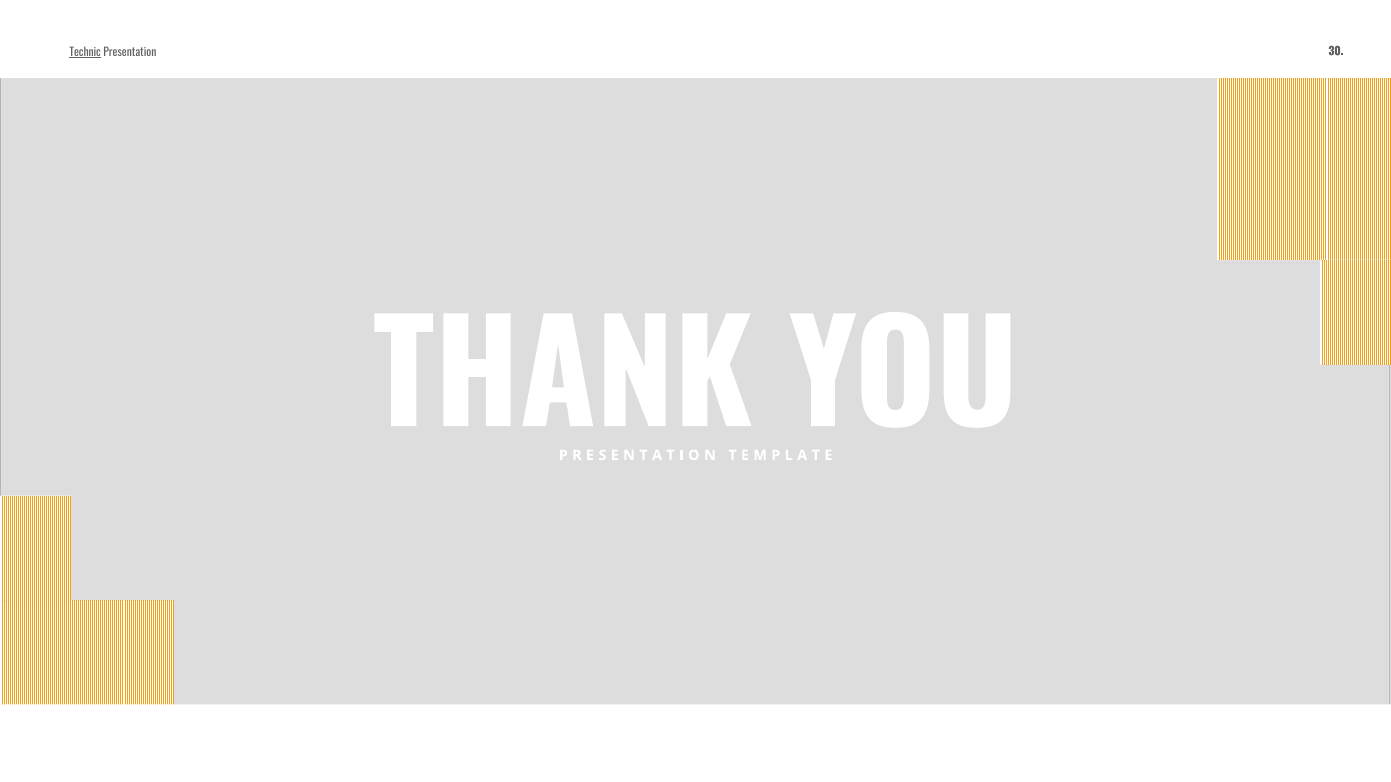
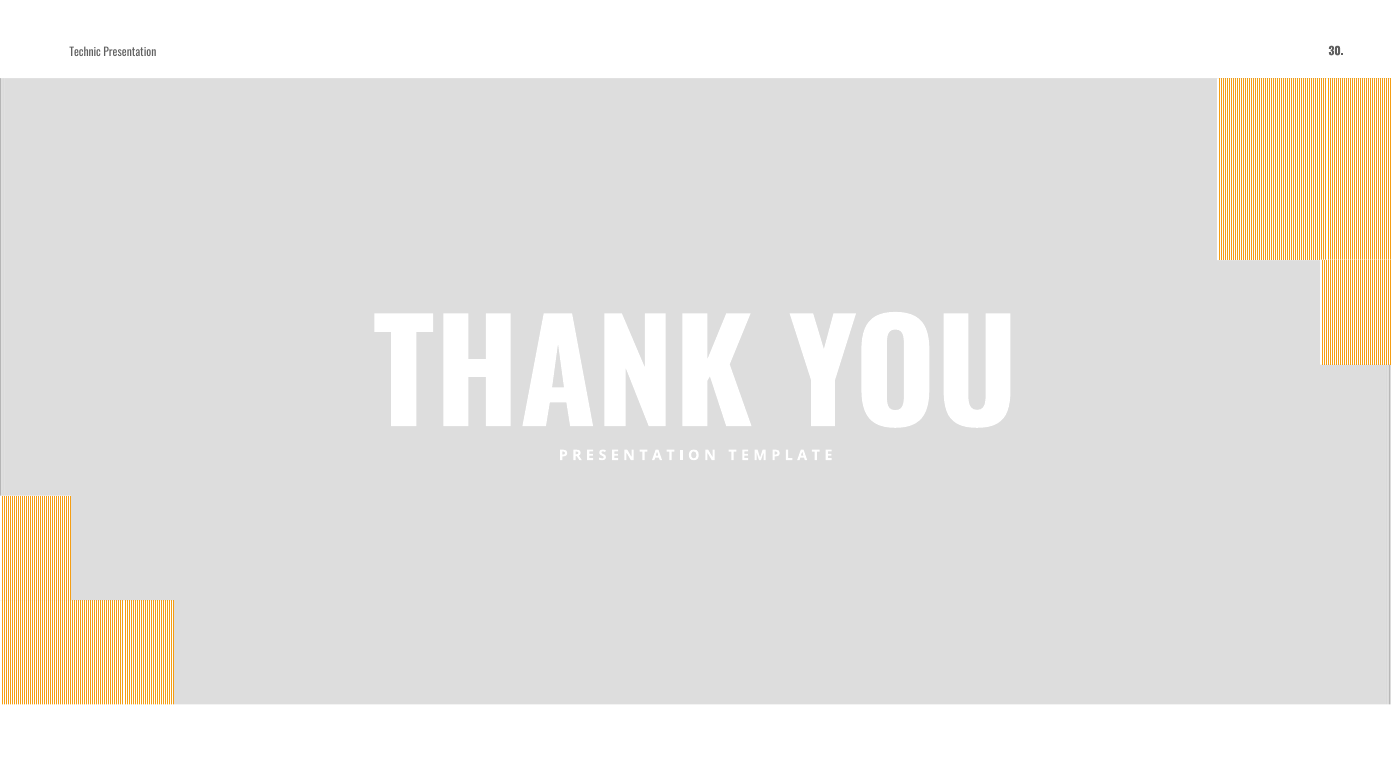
Technic underline: present -> none (85, 53)
